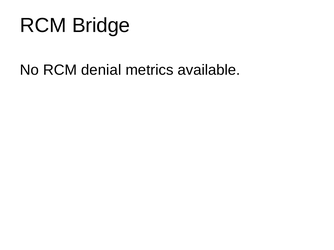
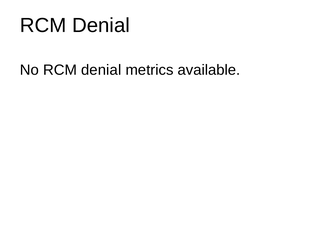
Bridge: Bridge -> Denial (101, 25)
